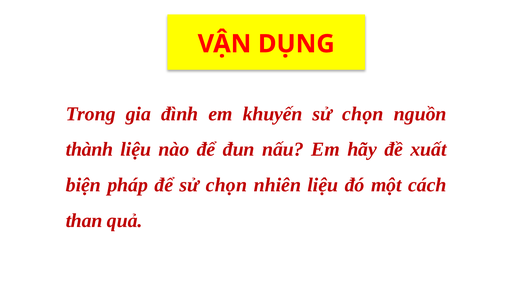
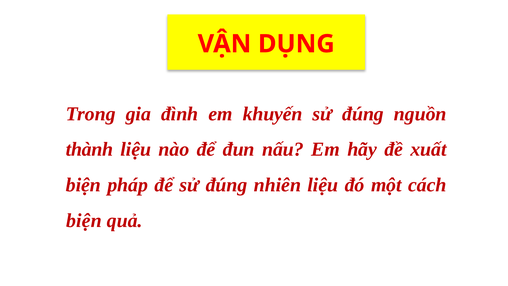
chọn: chọn -> đúng (363, 114)
để sử chọn: chọn -> đúng (227, 185)
than: than -> biện (84, 220)
